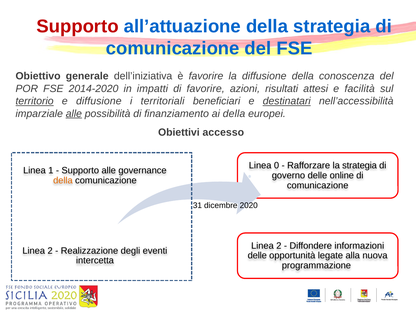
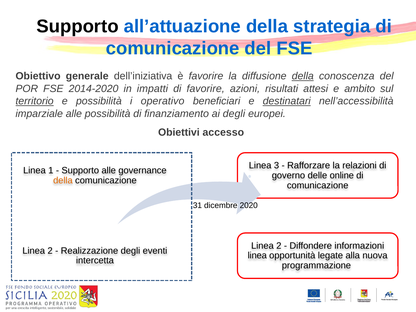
Supporto colour: red -> black (78, 26)
della underline: none -> present (303, 76)
facilità: facilità -> ambito (360, 89)
e diffusione: diffusione -> possibilità (99, 101)
territoriali: territoriali -> operativo (163, 101)
alle underline: present -> none (74, 114)
ai della: della -> degli (234, 114)
0: 0 -> 3 (277, 165)
la strategia: strategia -> relazioni (360, 165)
delle: delle -> linea (257, 256)
